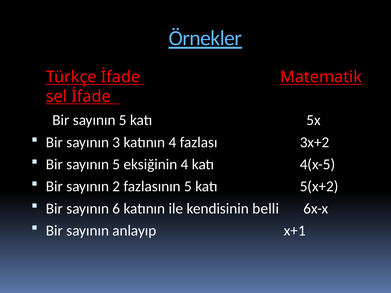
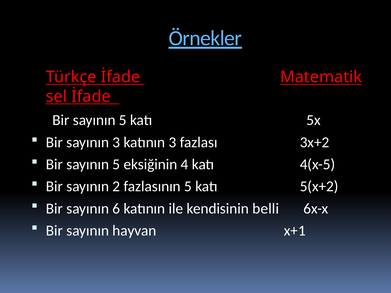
katının 4: 4 -> 3 (172, 143)
anlayıp: anlayıp -> hayvan (134, 231)
